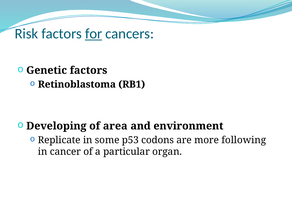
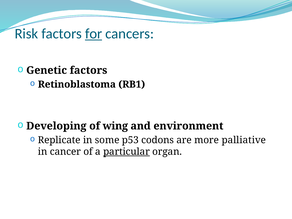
area: area -> wing (115, 126)
following: following -> palliative (244, 140)
particular underline: none -> present (127, 152)
